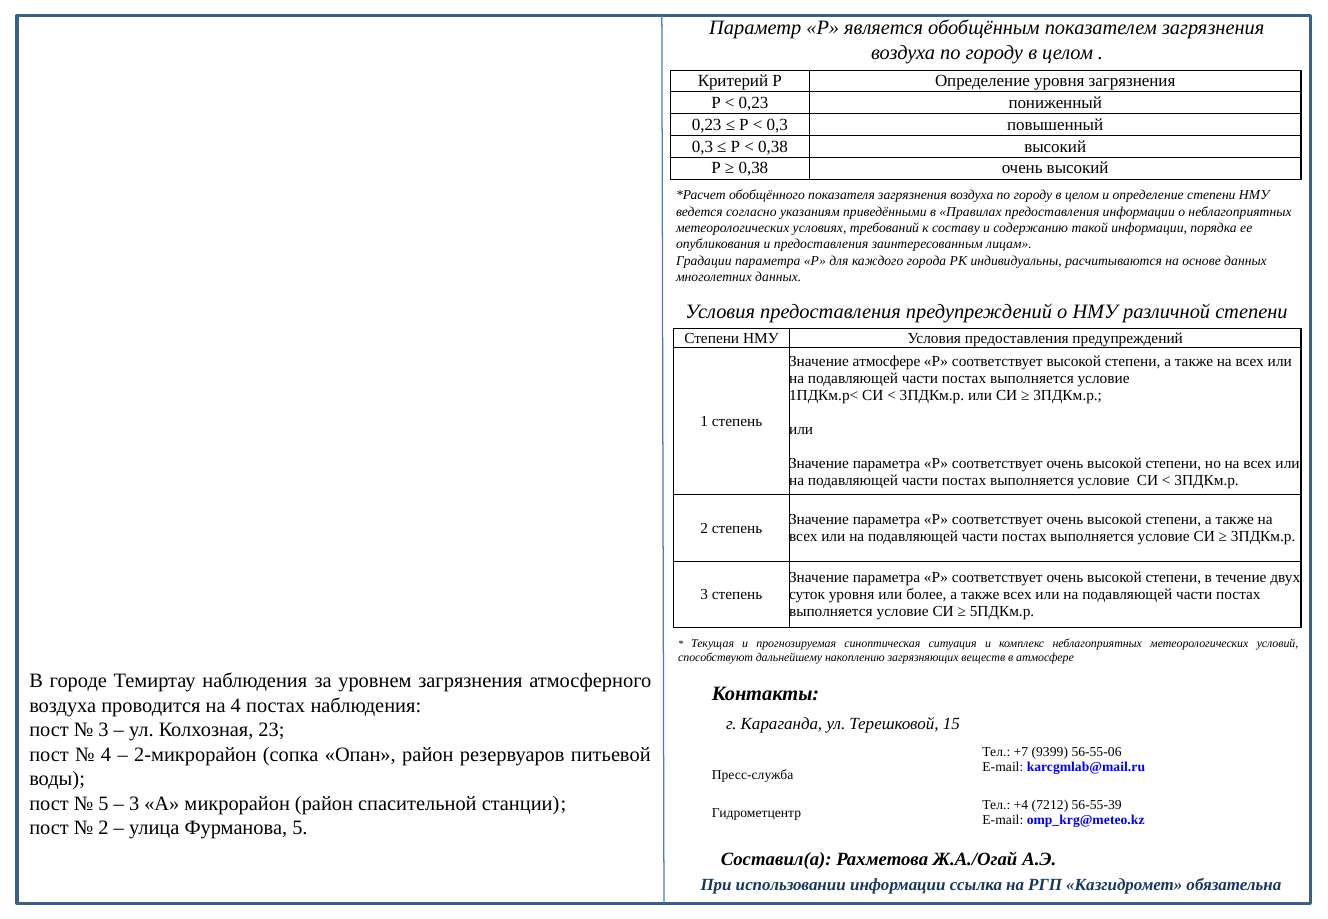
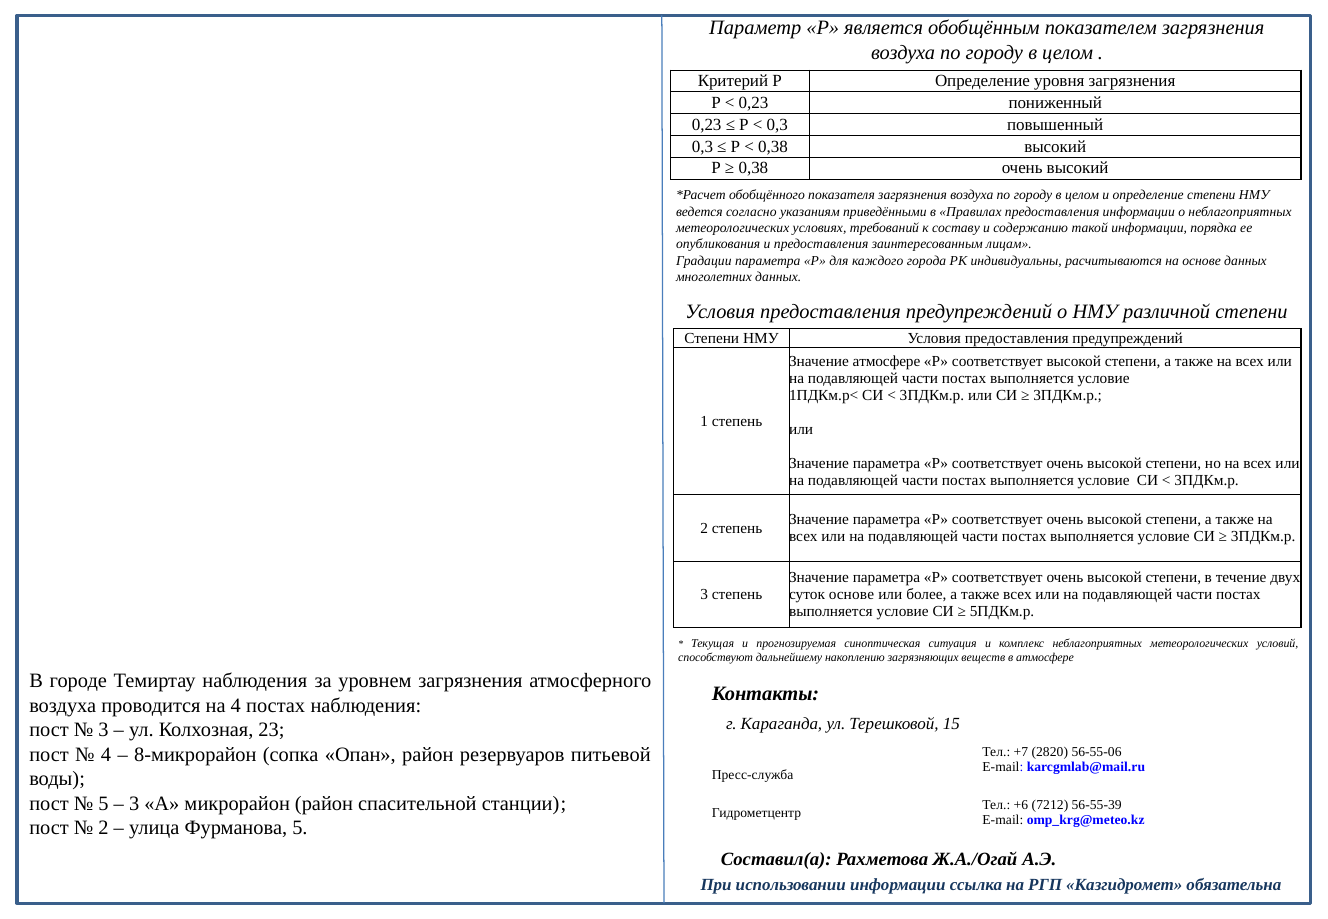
суток уровня: уровня -> основе (852, 595)
2-микрорайон: 2-микрорайон -> 8-микрорайон (195, 755)
9399: 9399 -> 2820 (1050, 752)
+4: +4 -> +6 (1021, 805)
